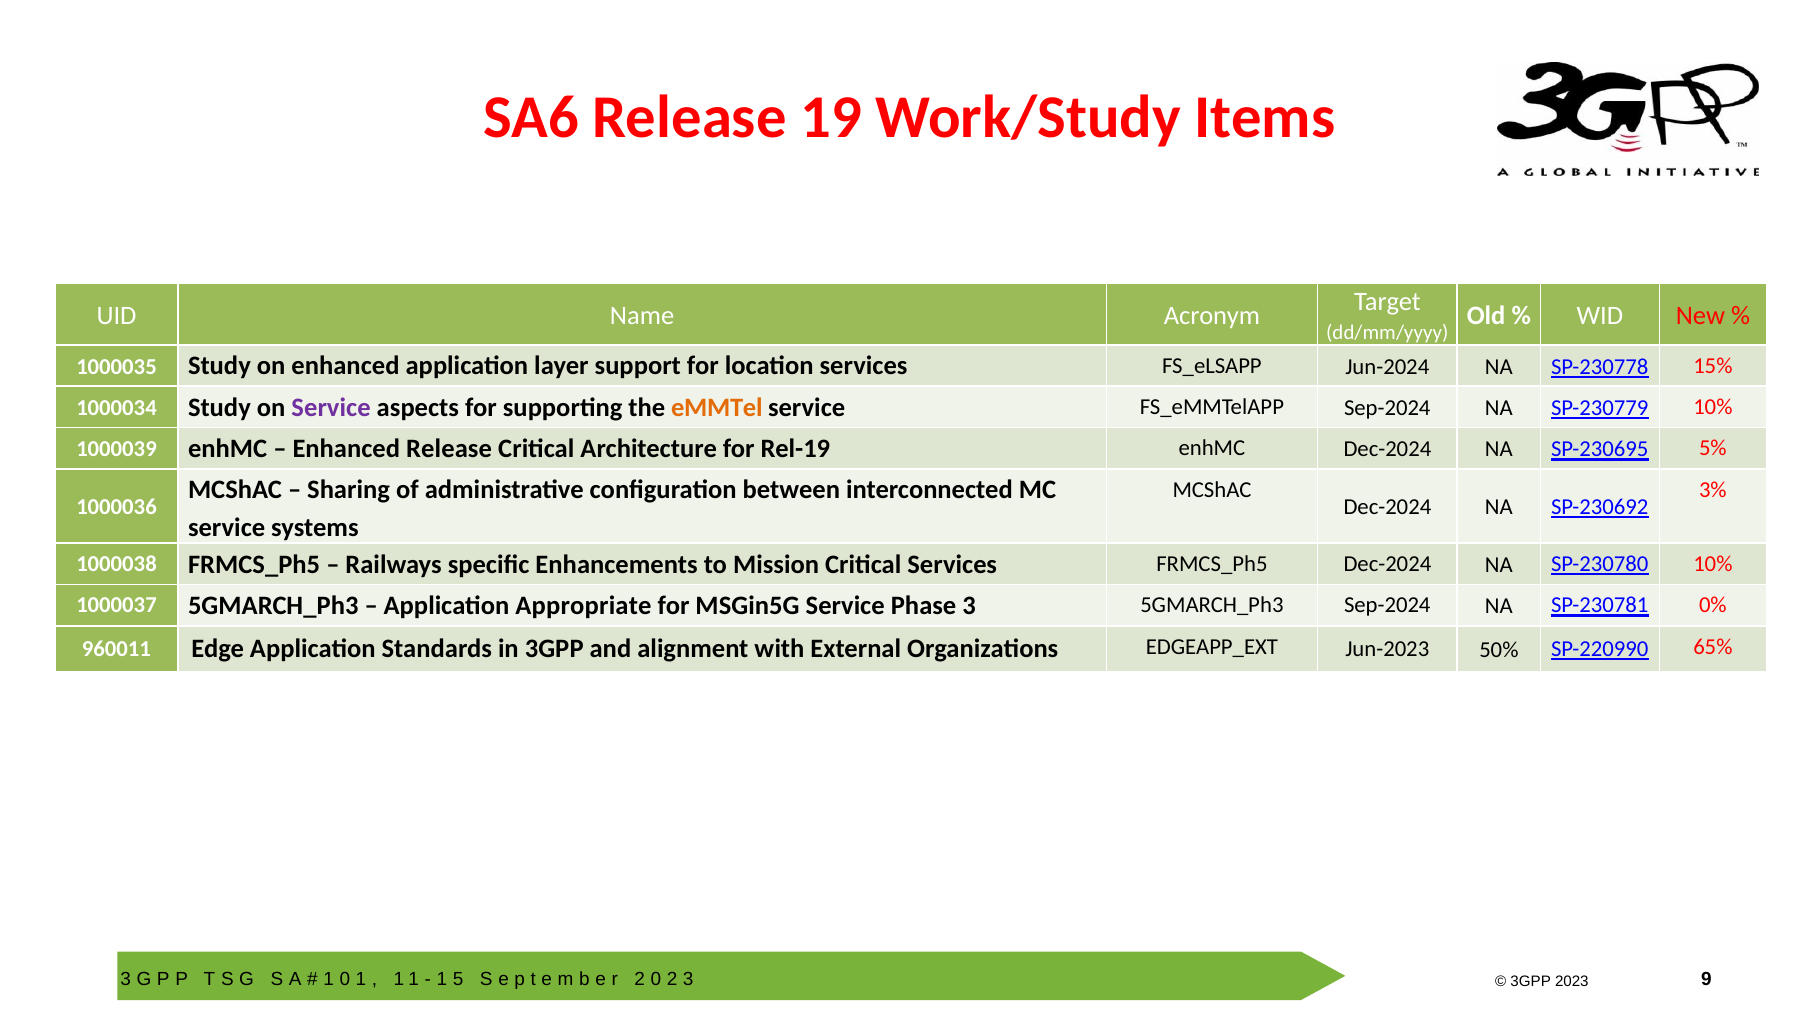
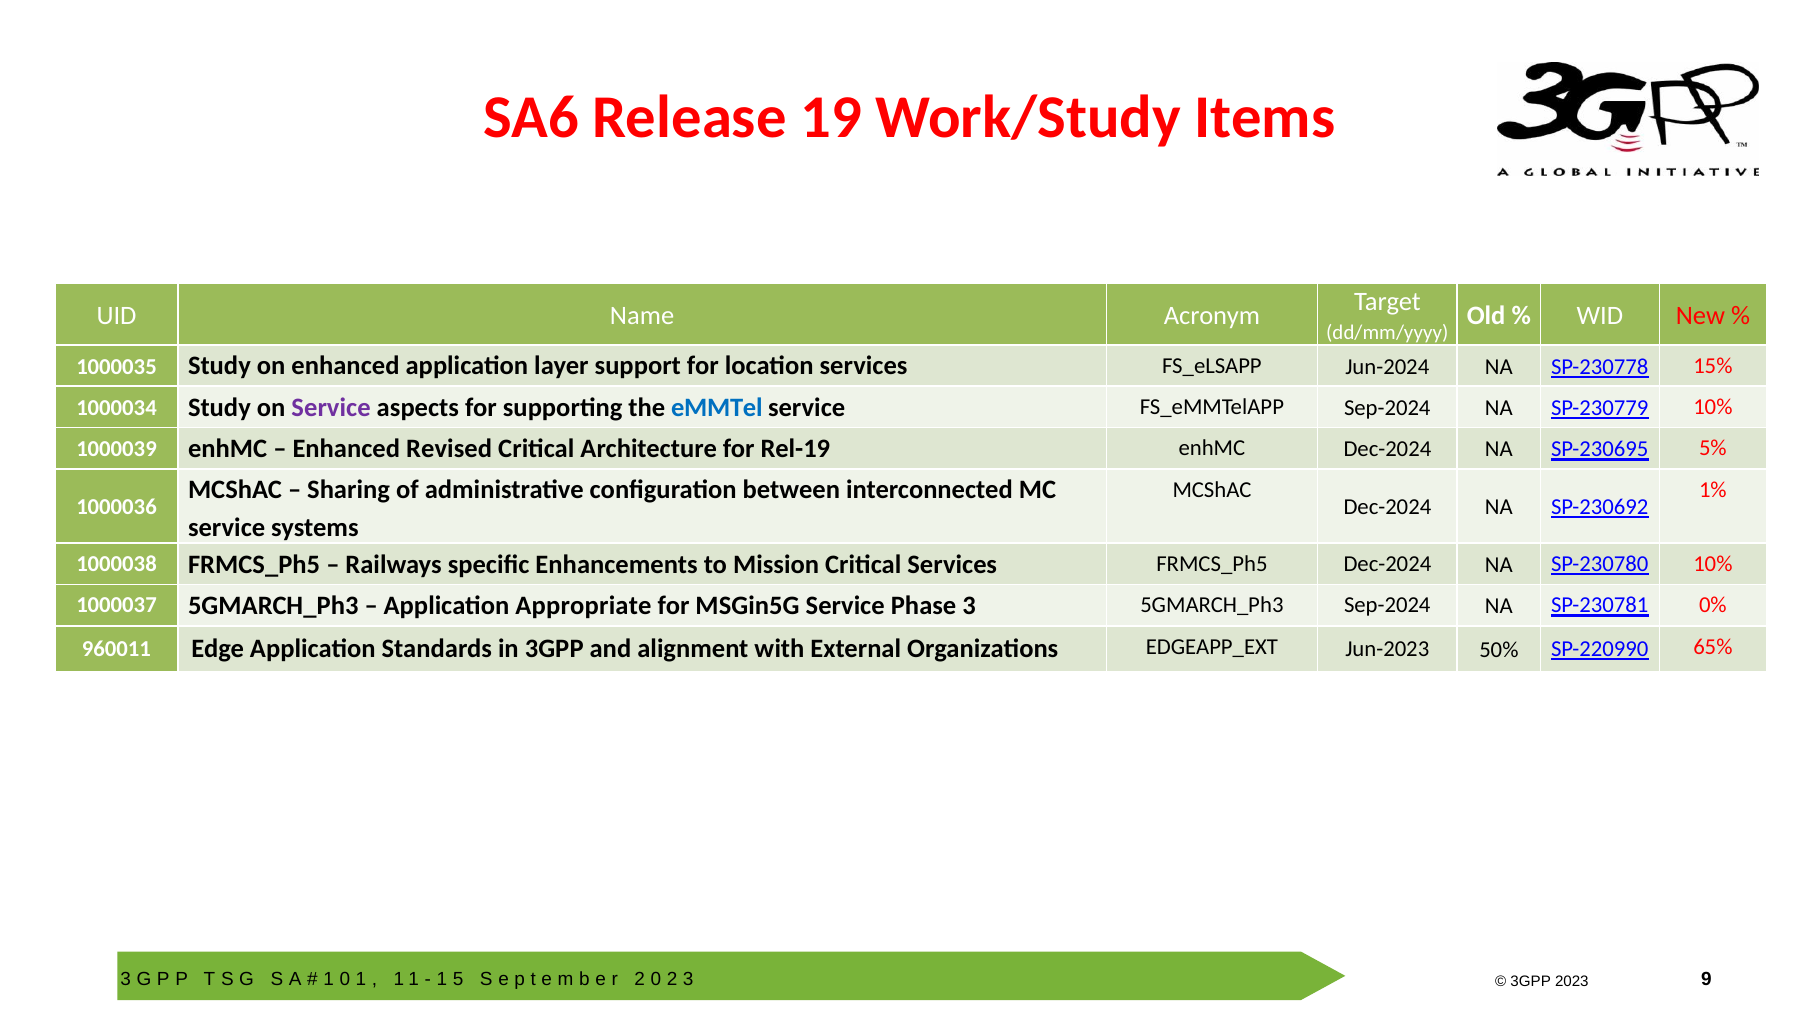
eMMTel colour: orange -> blue (717, 407)
Enhanced Release: Release -> Revised (449, 449)
3%: 3% -> 1% (1713, 490)
